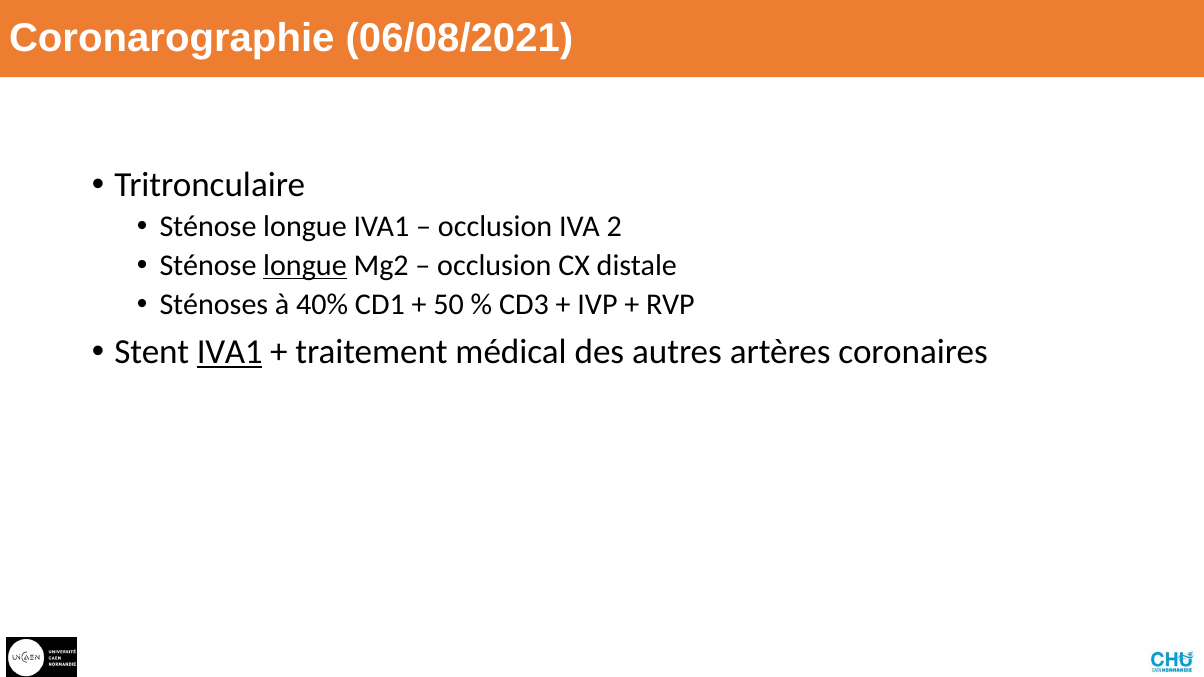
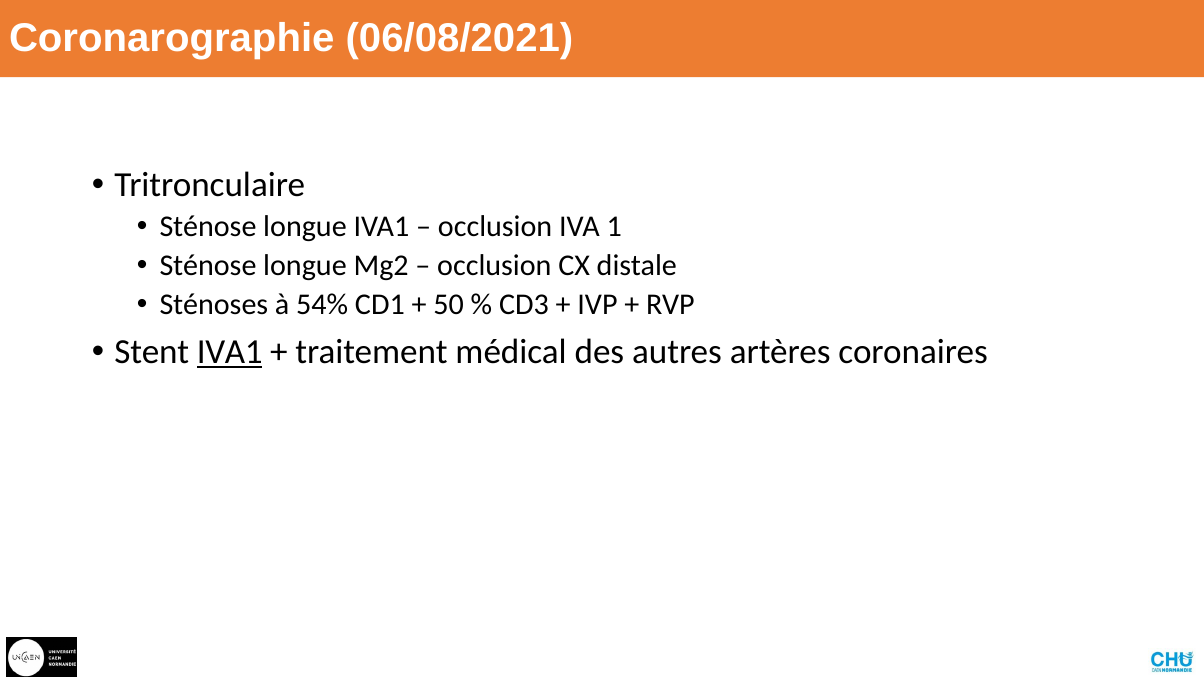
2: 2 -> 1 (614, 227)
longue underline: present -> none (305, 266)
40%: 40% -> 54% (322, 304)
